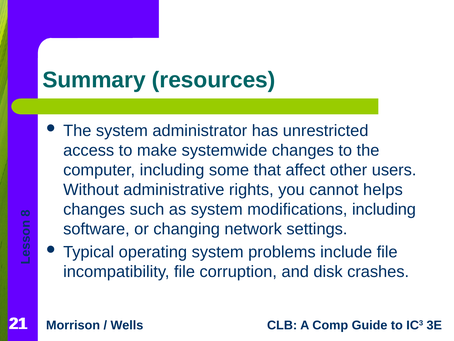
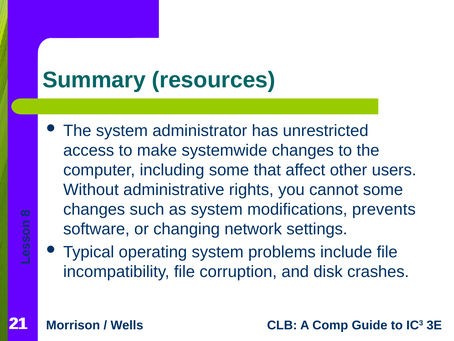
cannot helps: helps -> some (383, 190)
modifications including: including -> prevents (384, 209)
